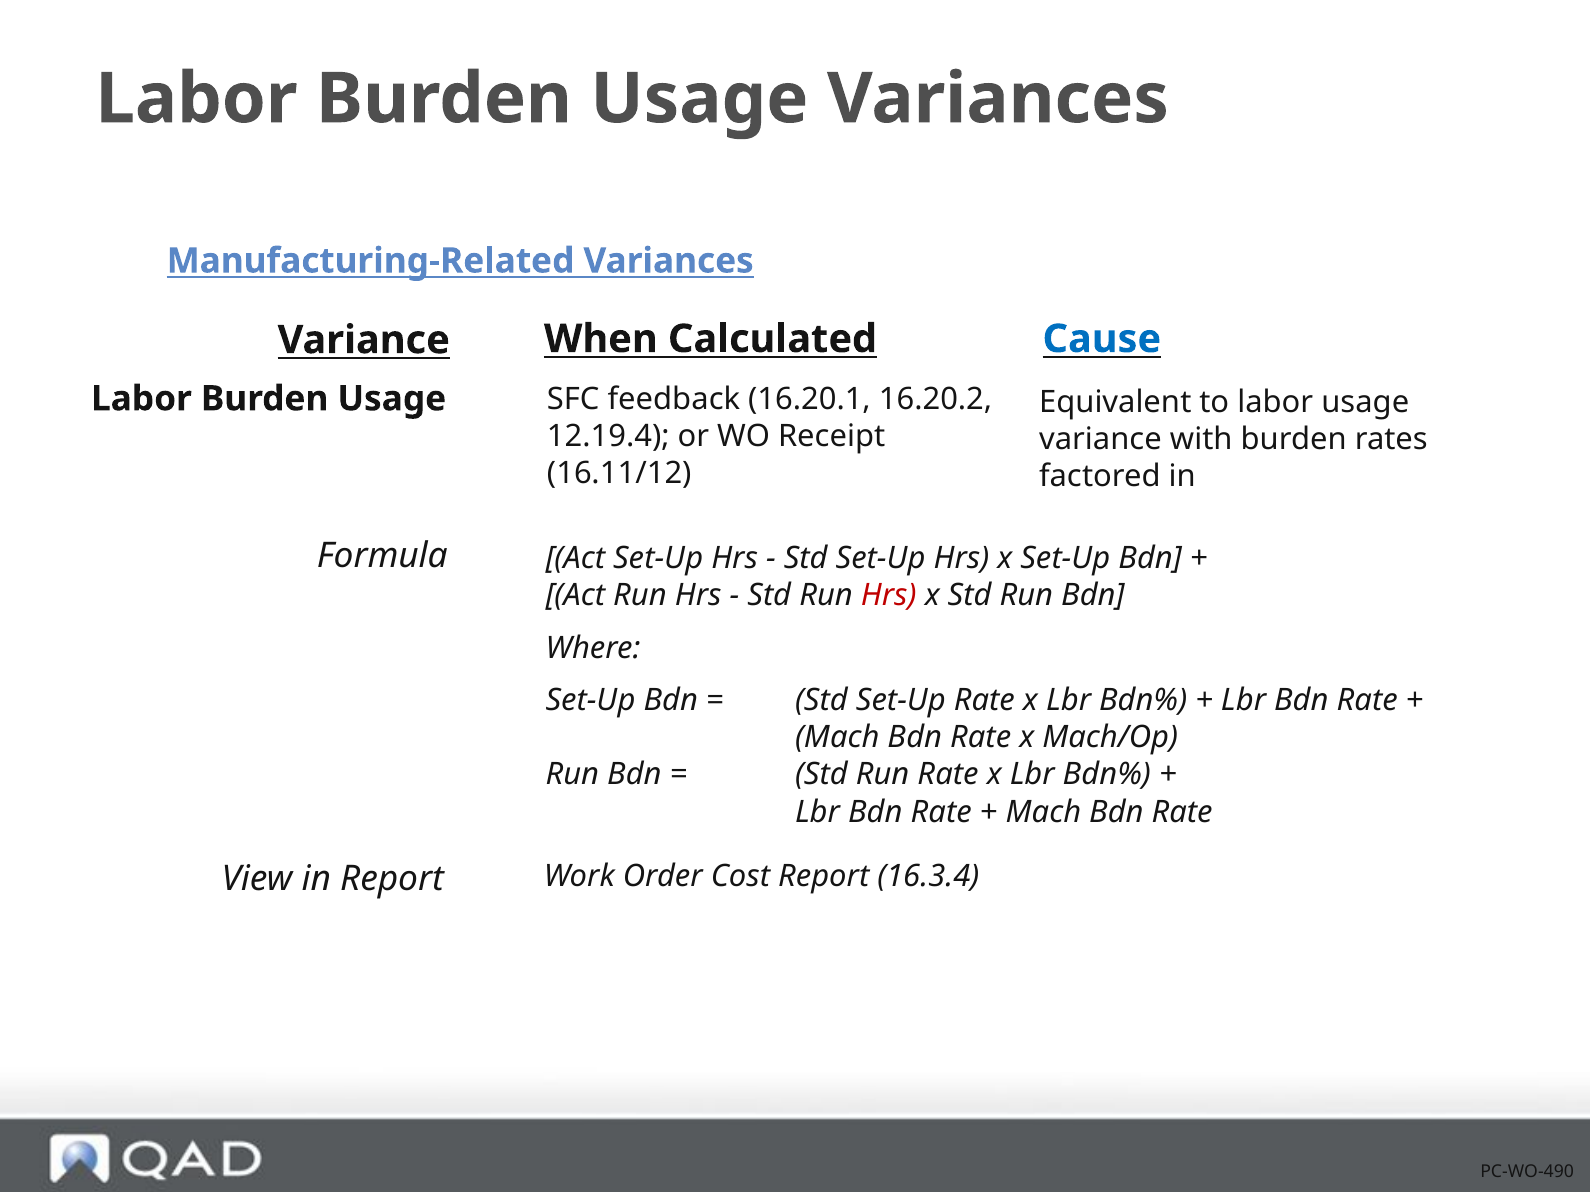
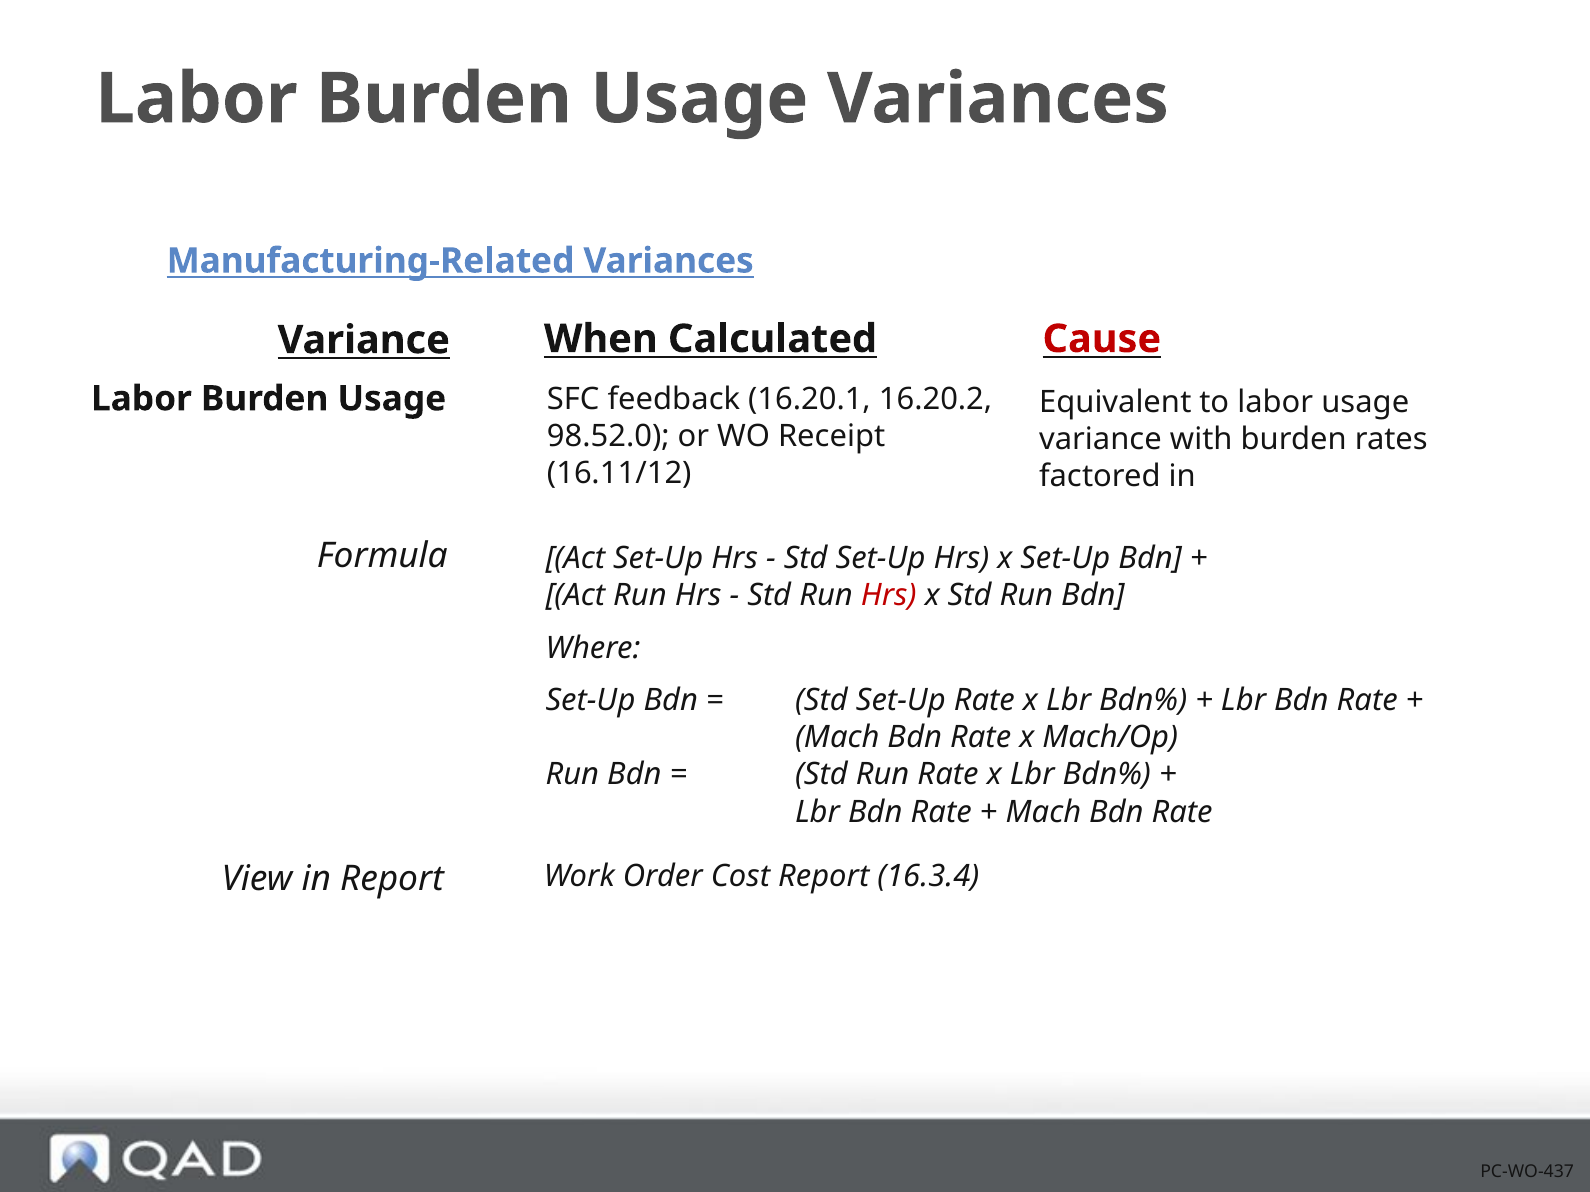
Cause colour: blue -> red (1102, 339)
12.19.4: 12.19.4 -> 98.52.0 (608, 436)
PC-WO-490: PC-WO-490 -> PC-WO-437 (1527, 1172)
